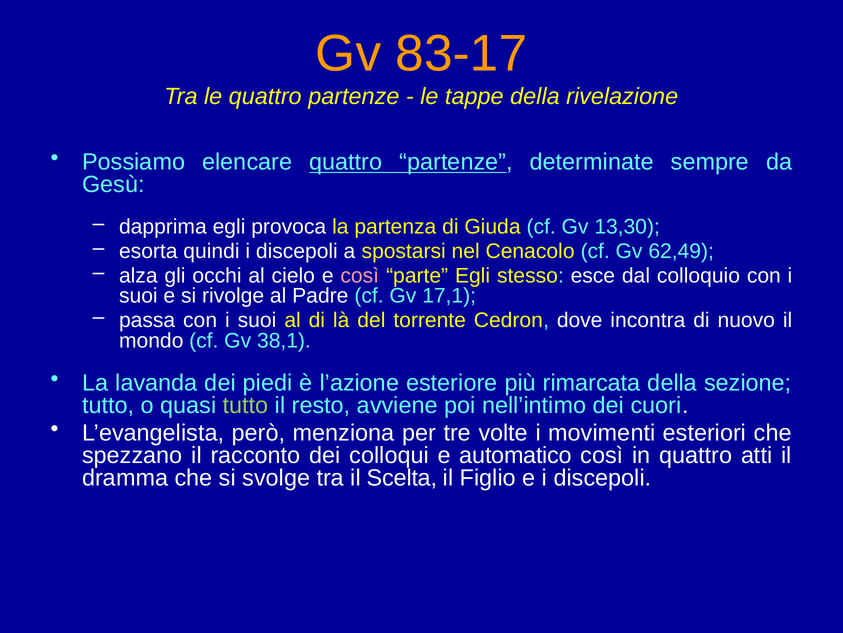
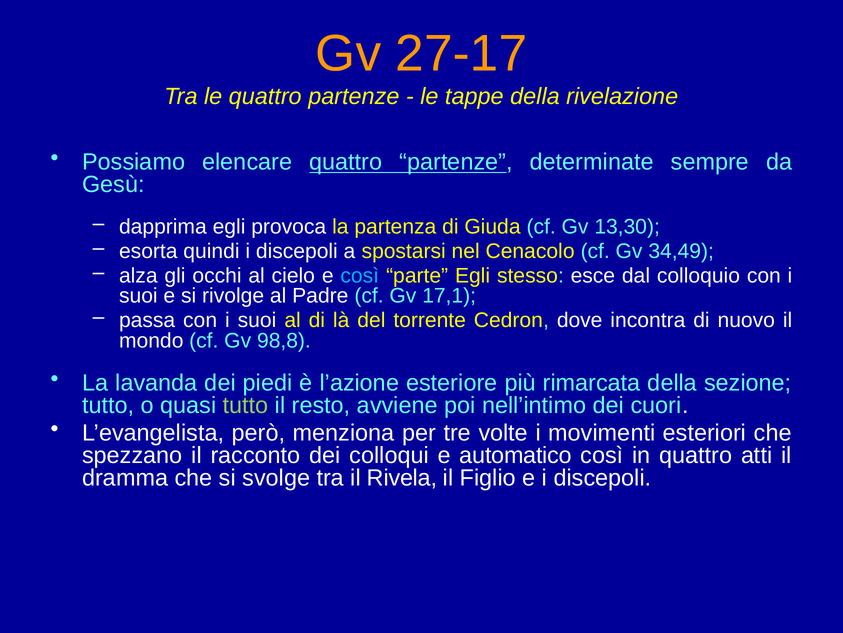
83-17: 83-17 -> 27-17 (461, 53)
62,49: 62,49 -> 34,49 (681, 251)
così colour: pink -> light blue (360, 275)
38,1: 38,1 -> 98,8 (284, 340)
Scelta: Scelta -> Rivela (402, 477)
